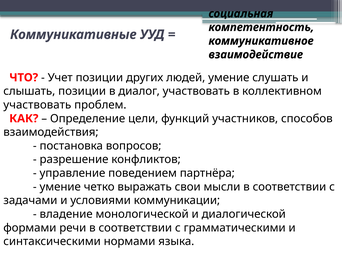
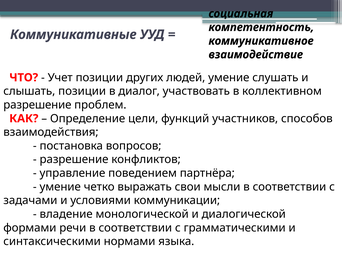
участвовать: участвовать -> разрешение (37, 105)
